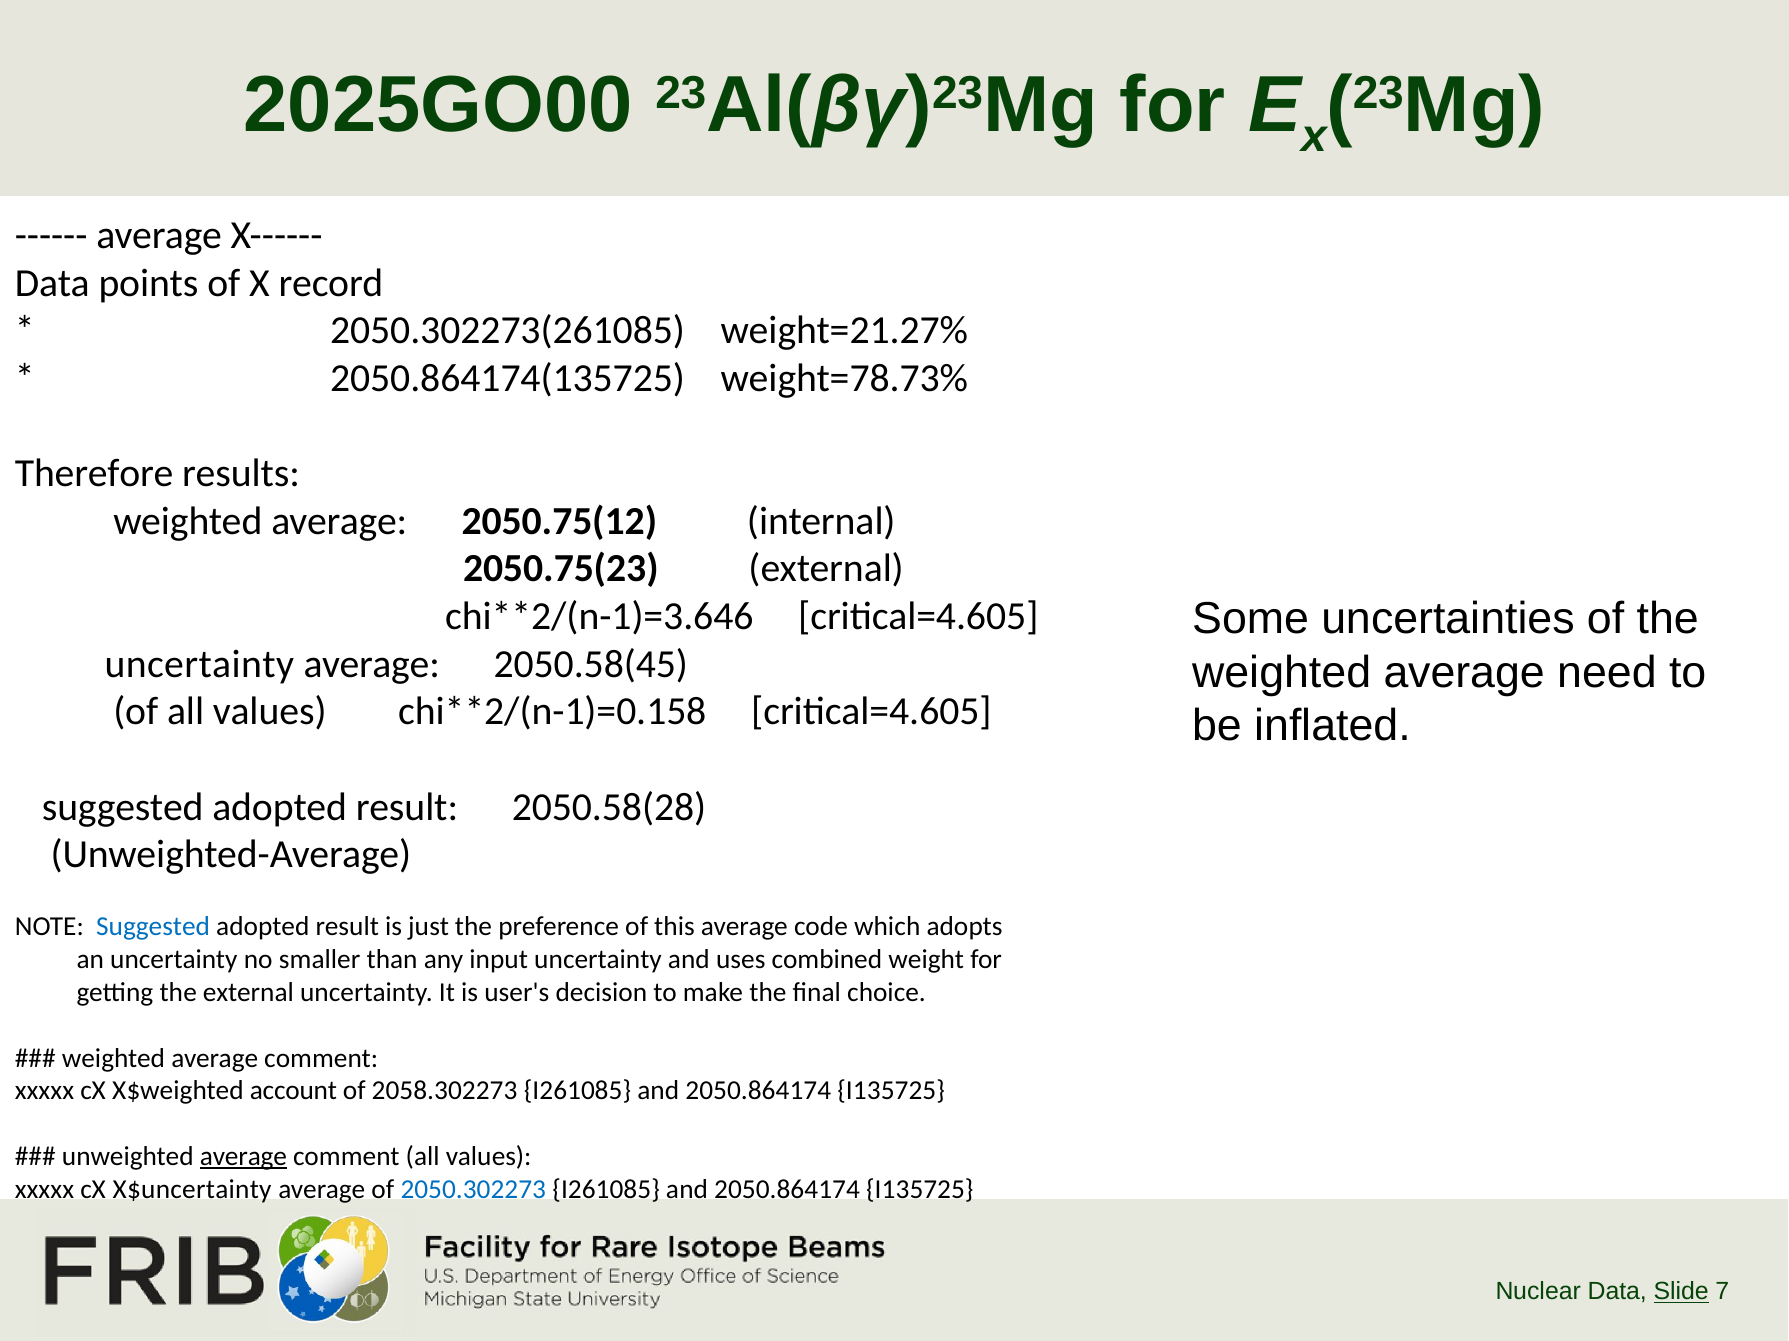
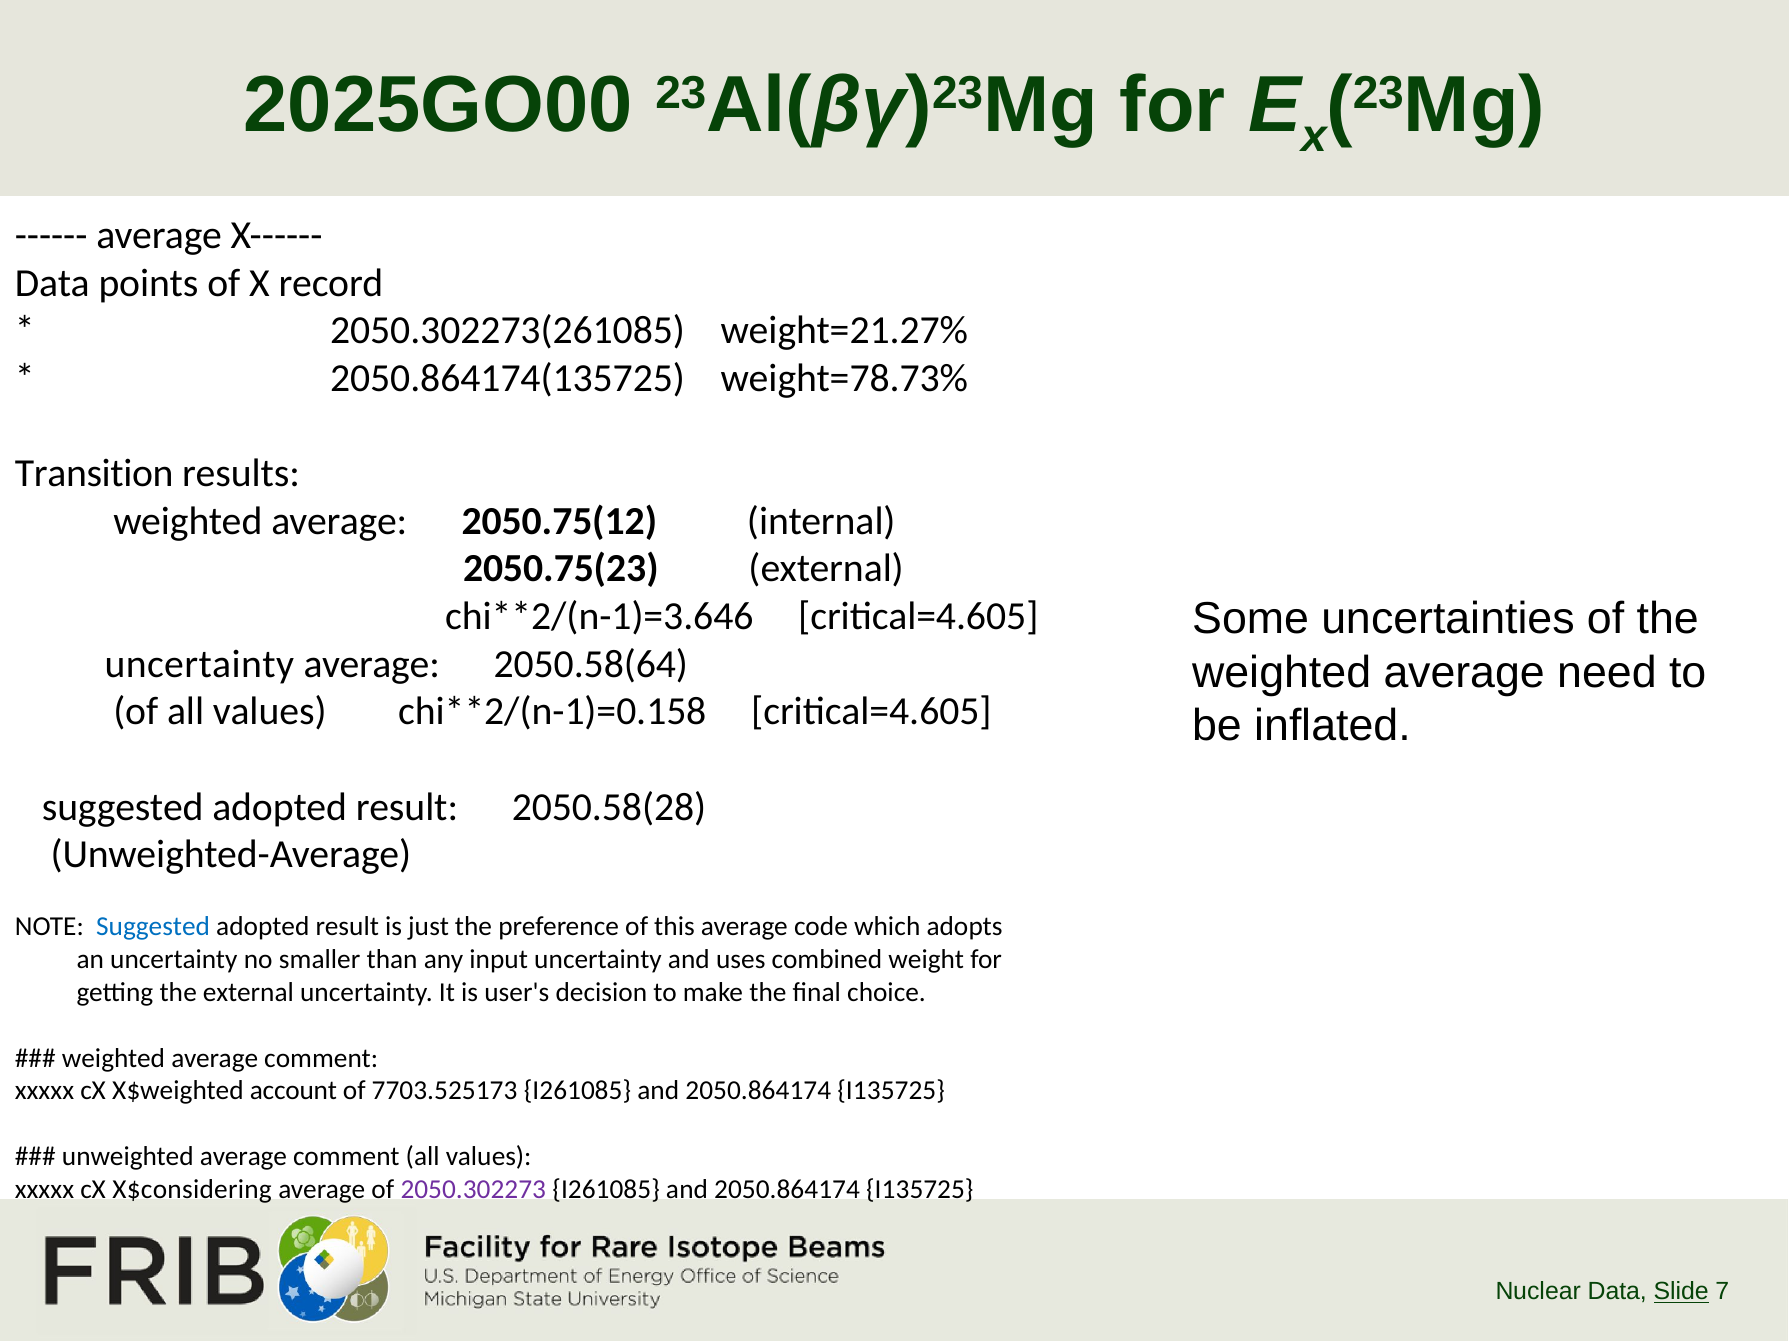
Therefore: Therefore -> Transition (94, 474)
2050.58(45: 2050.58(45 -> 2050.58(64 (591, 665)
2058.302273: 2058.302273 -> 7703.525173 (445, 1092)
average underline: present -> none (243, 1157)
X$uncertainty: X$uncertainty -> X$considering (192, 1190)
2050.302273 colour: blue -> purple (473, 1190)
